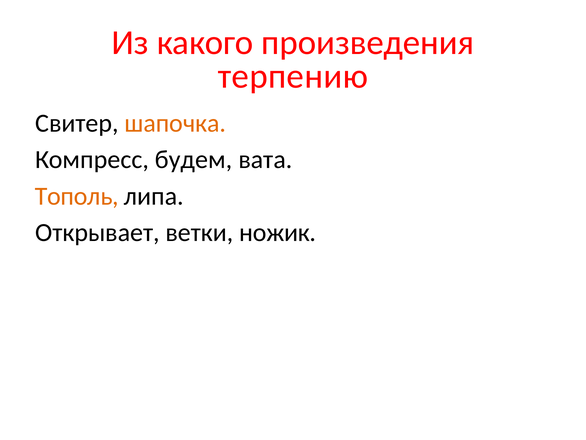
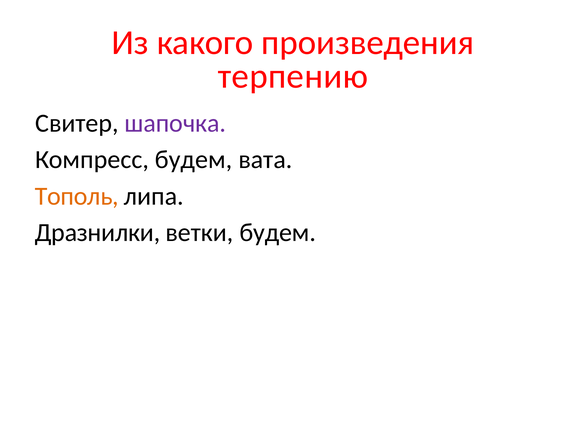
шапочка colour: orange -> purple (175, 123)
Открывает: Открывает -> Дразнилки (97, 232)
ветки ножик: ножик -> будем (278, 232)
